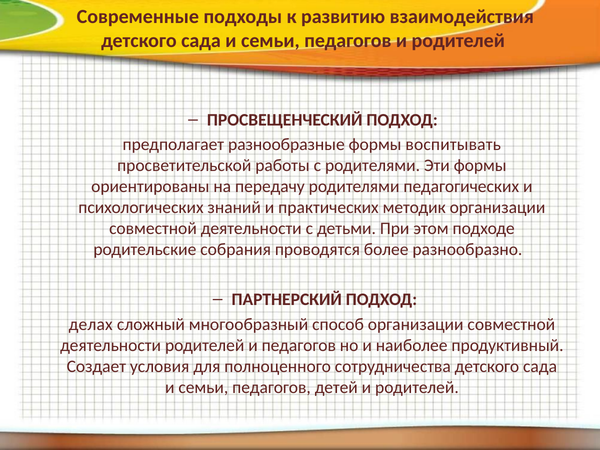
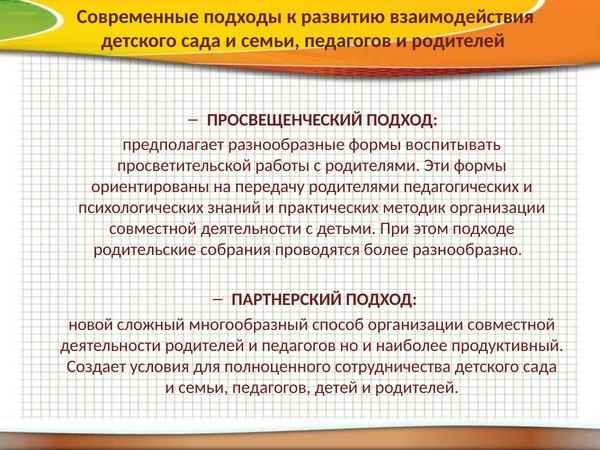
делах: делах -> новой (91, 325)
